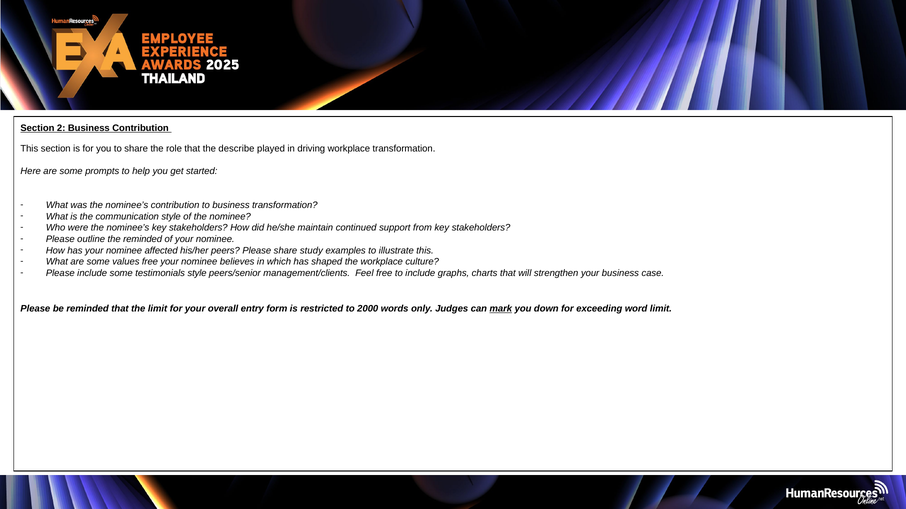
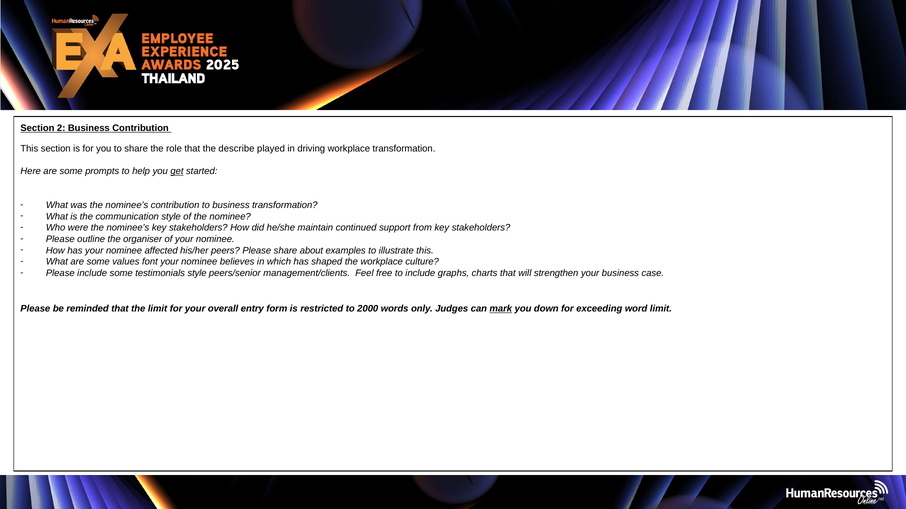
get underline: none -> present (177, 172)
the reminded: reminded -> organiser (143, 239)
study: study -> about (311, 251)
values free: free -> font (150, 262)
